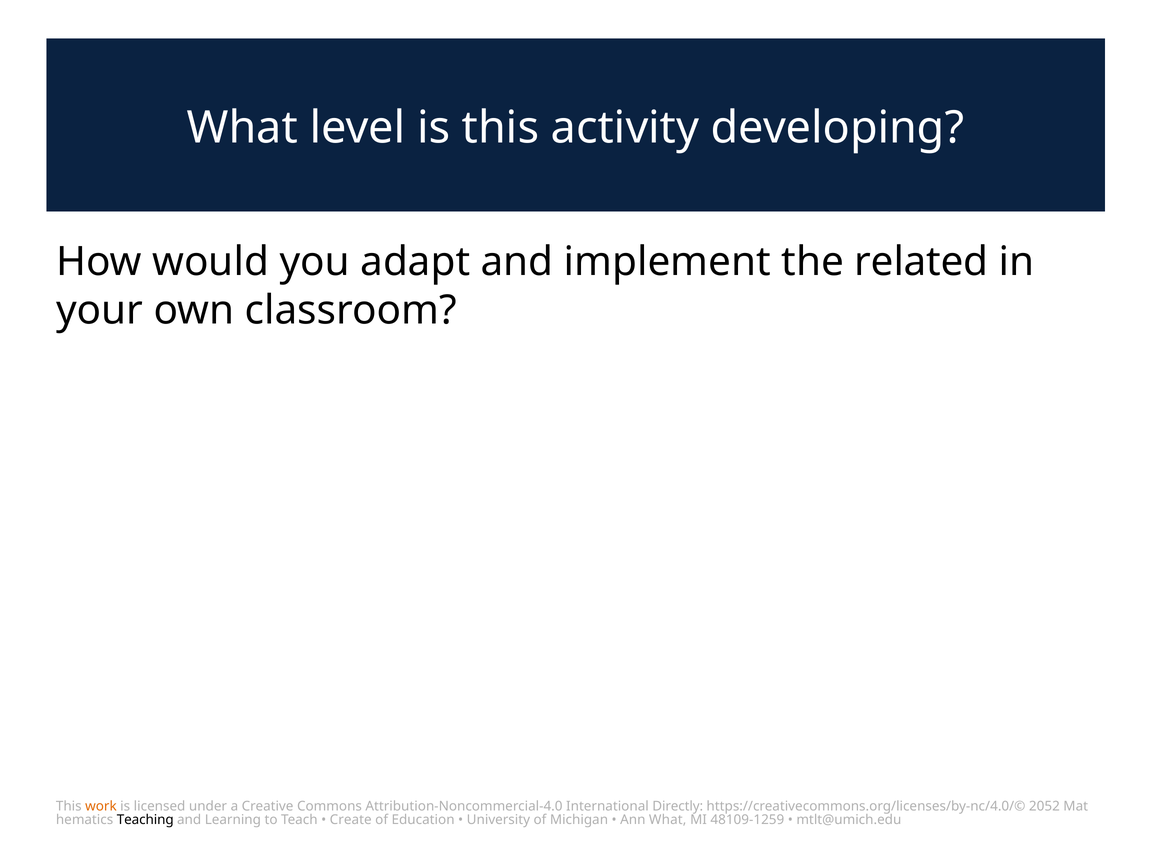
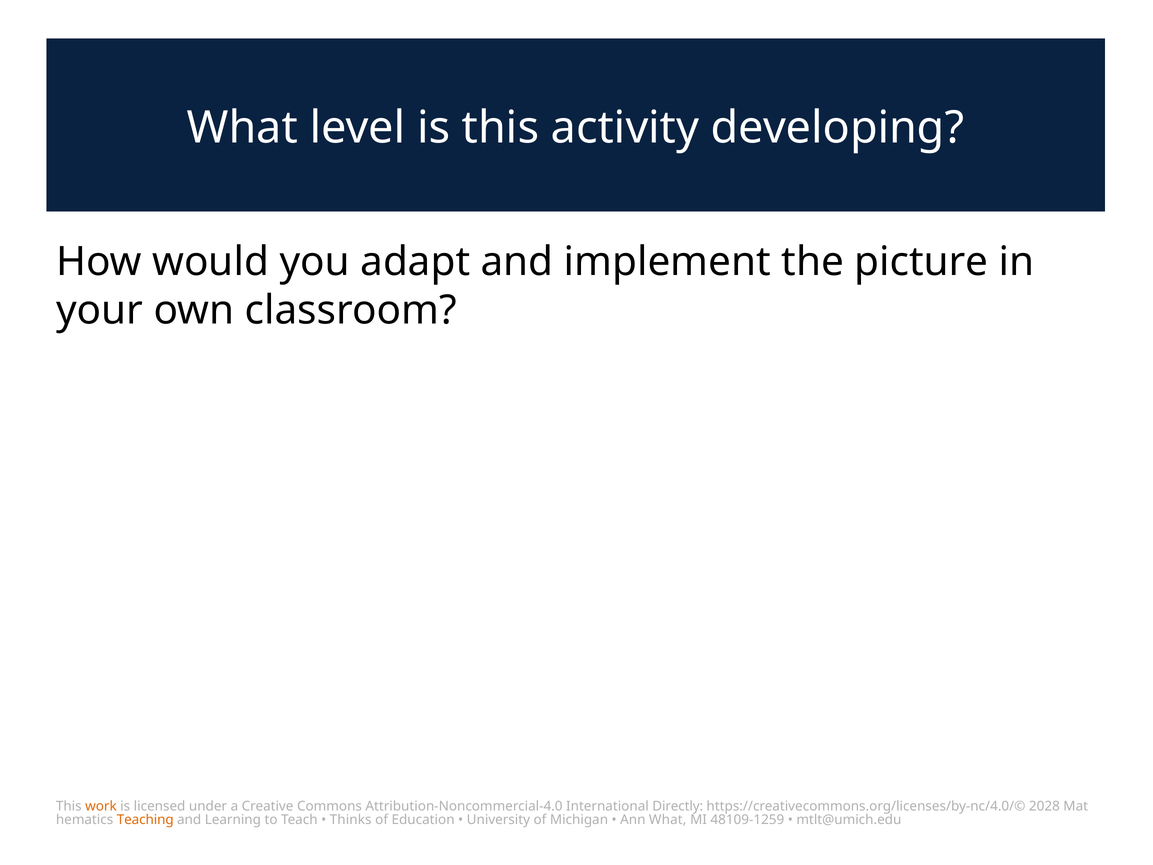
related: related -> picture (921, 262)
2052: 2052 -> 2028 (1044, 807)
Teaching colour: black -> orange (145, 820)
Create: Create -> Thinks (351, 820)
